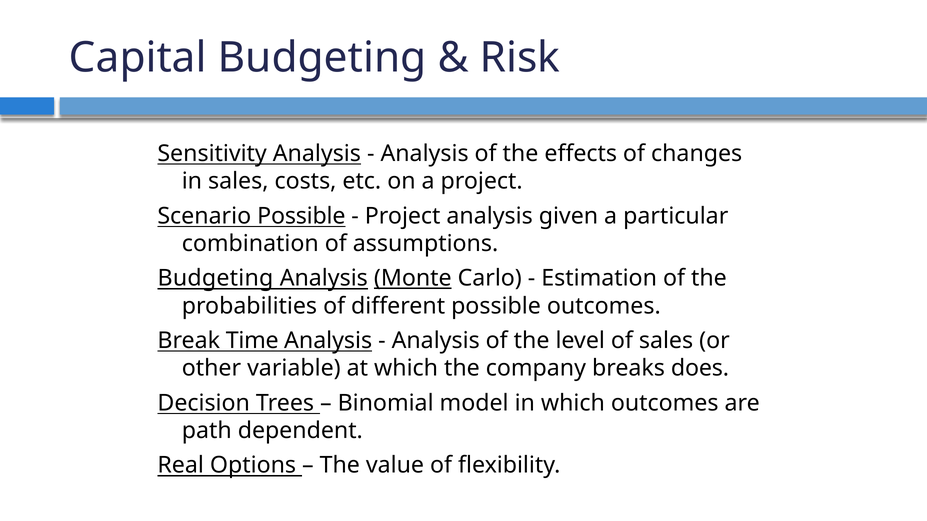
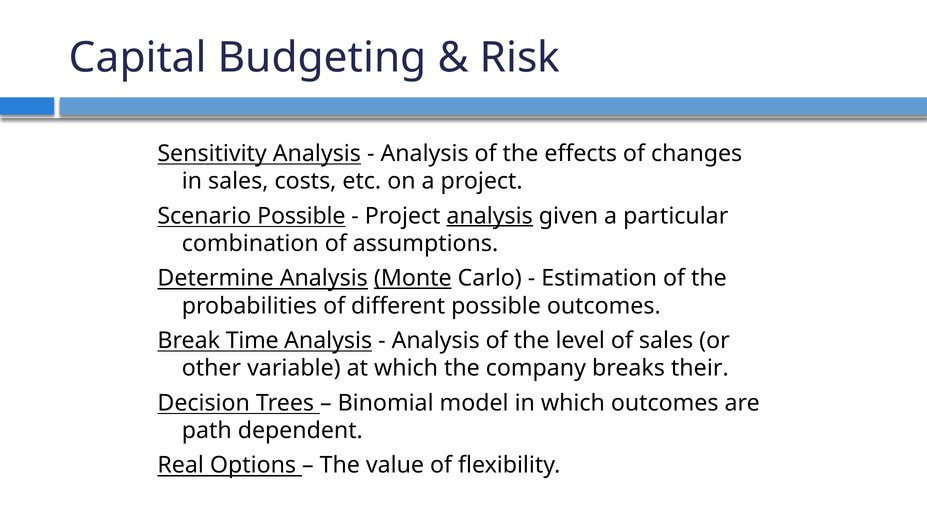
analysis underline: none -> present (490, 216)
Budgeting: Budgeting -> Determine (216, 278)
does: does -> their (700, 369)
